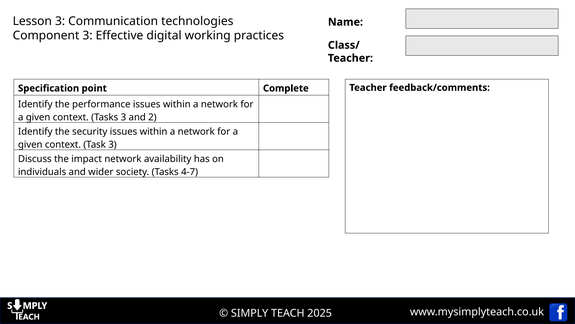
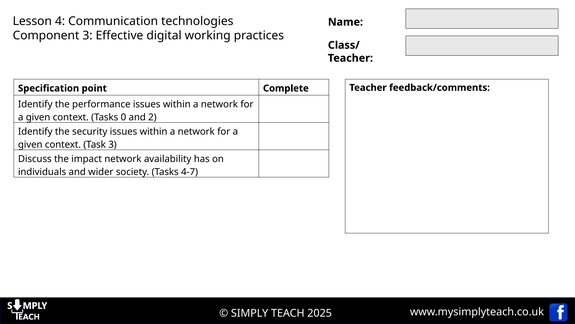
Lesson 3: 3 -> 4 (60, 21)
Tasks 3: 3 -> 0 (123, 117)
